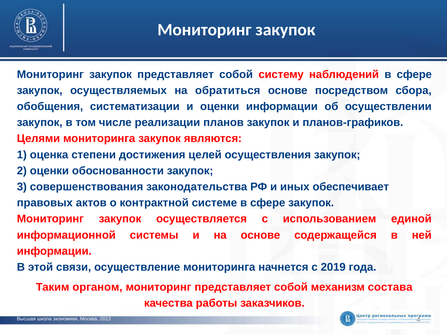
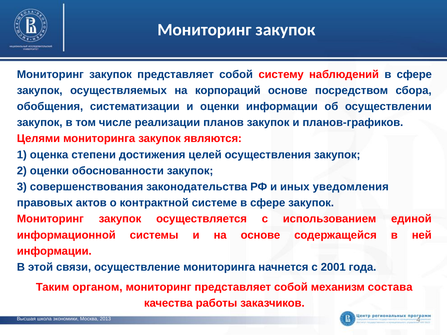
обратиться: обратиться -> корпораций (228, 90)
обеспечивает: обеспечивает -> уведомления (351, 187)
2019: 2019 -> 2001 (333, 267)
